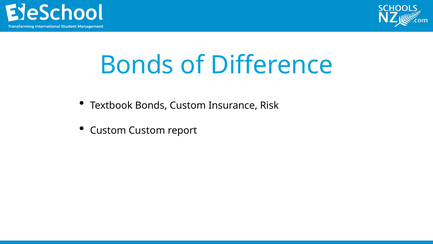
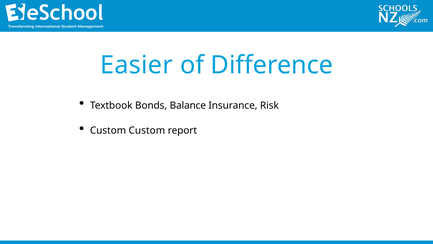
Bonds: Bonds -> Easier (136, 65)
Bonds Custom: Custom -> Balance (188, 105)
